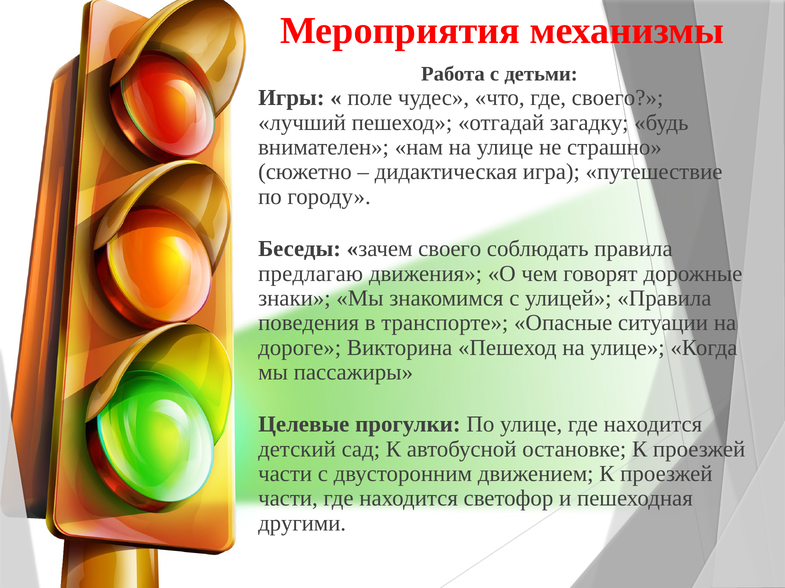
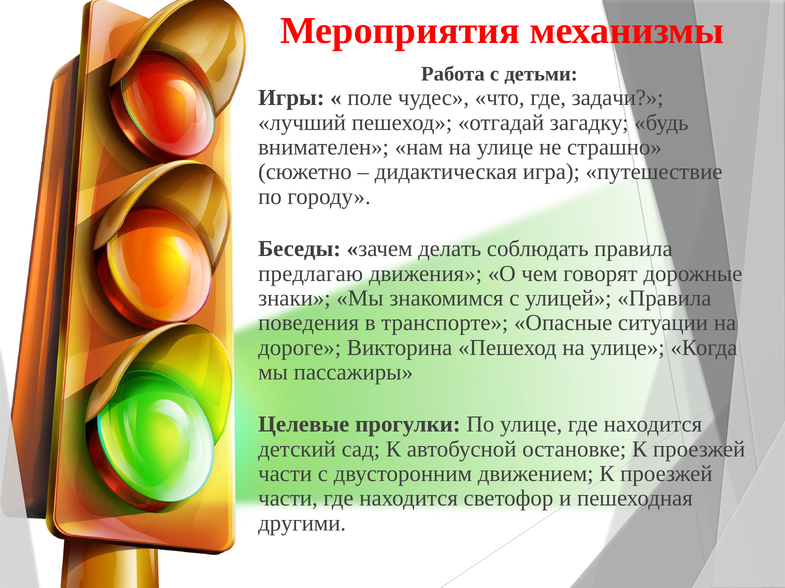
где своего: своего -> задачи (618, 98)
зачем своего: своего -> делать (450, 249)
